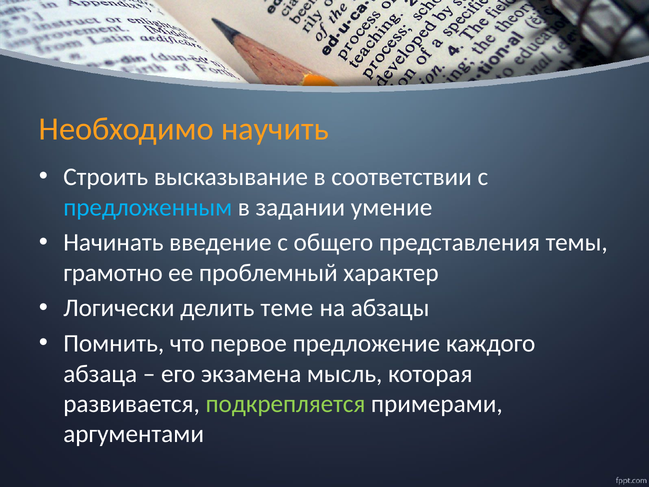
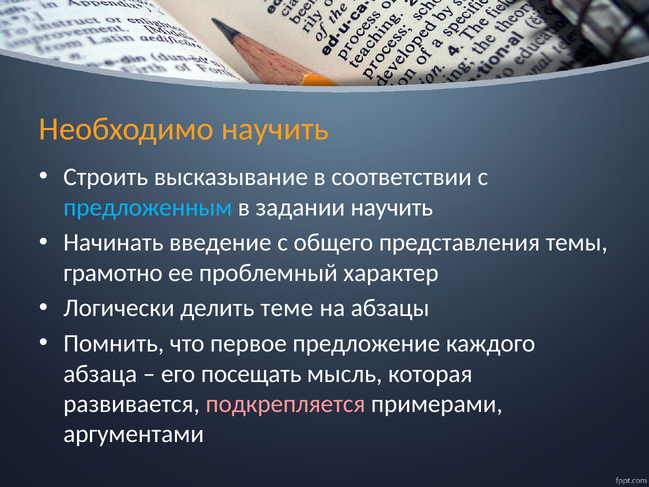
задании умение: умение -> научить (392, 207)
экзамена: экзамена -> посещать (251, 373)
подкрепляется colour: light green -> pink (285, 404)
